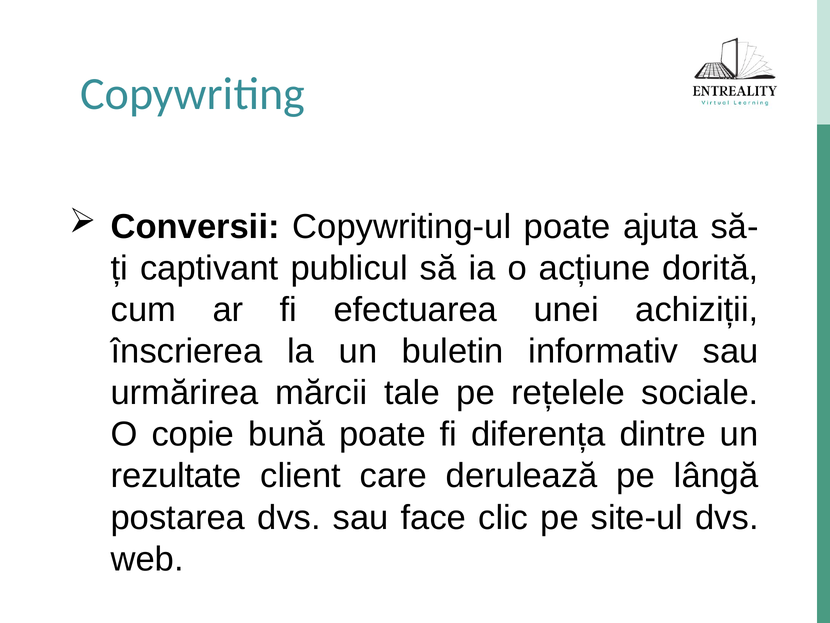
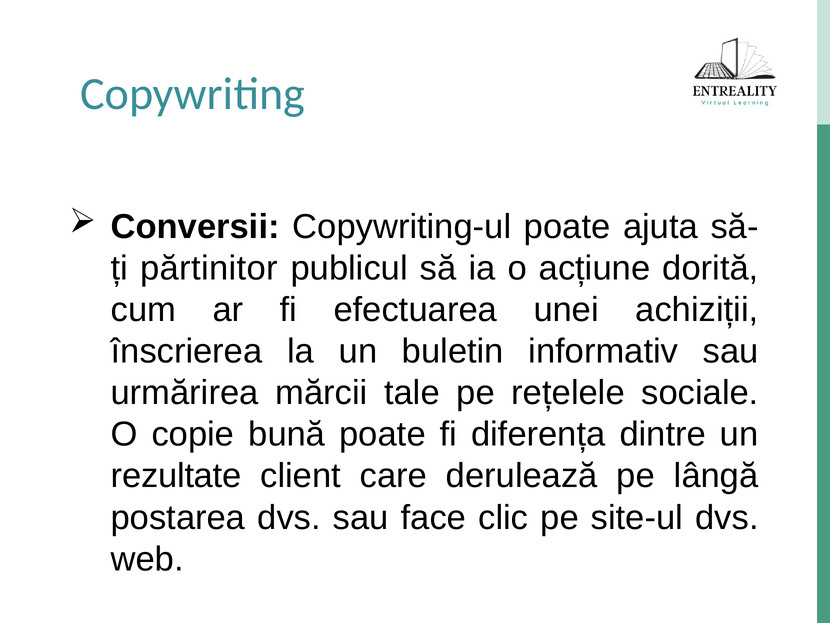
captivant: captivant -> părtinitor (209, 268)
